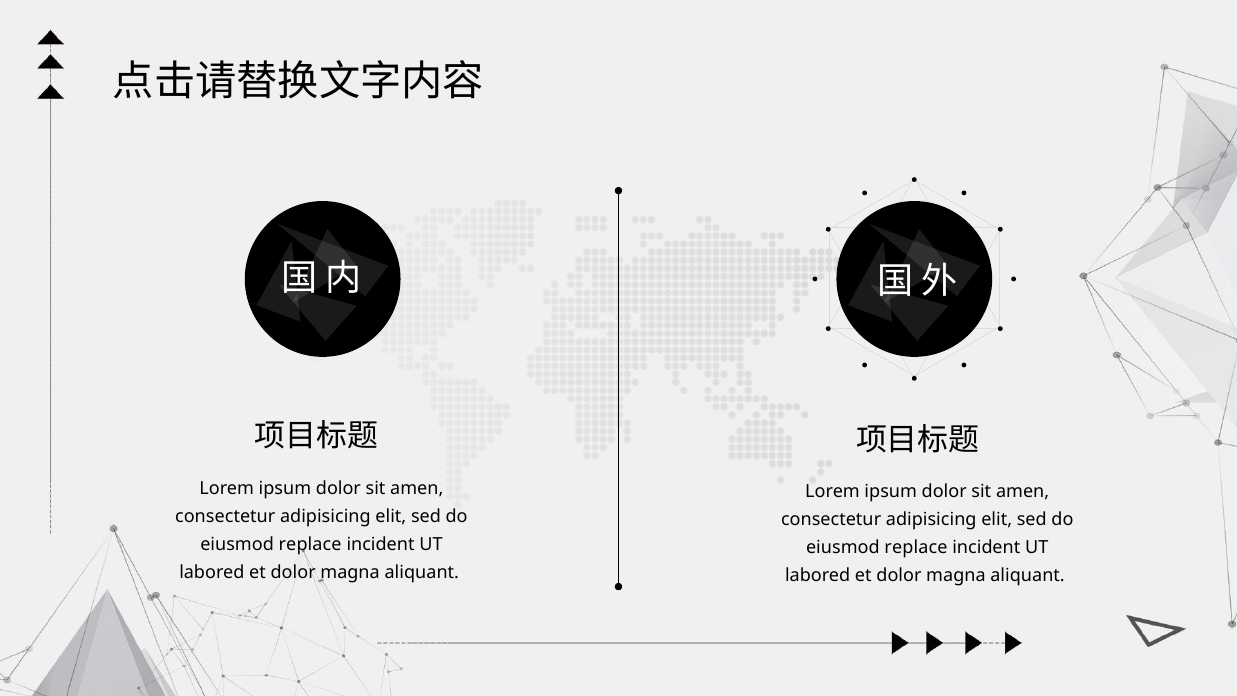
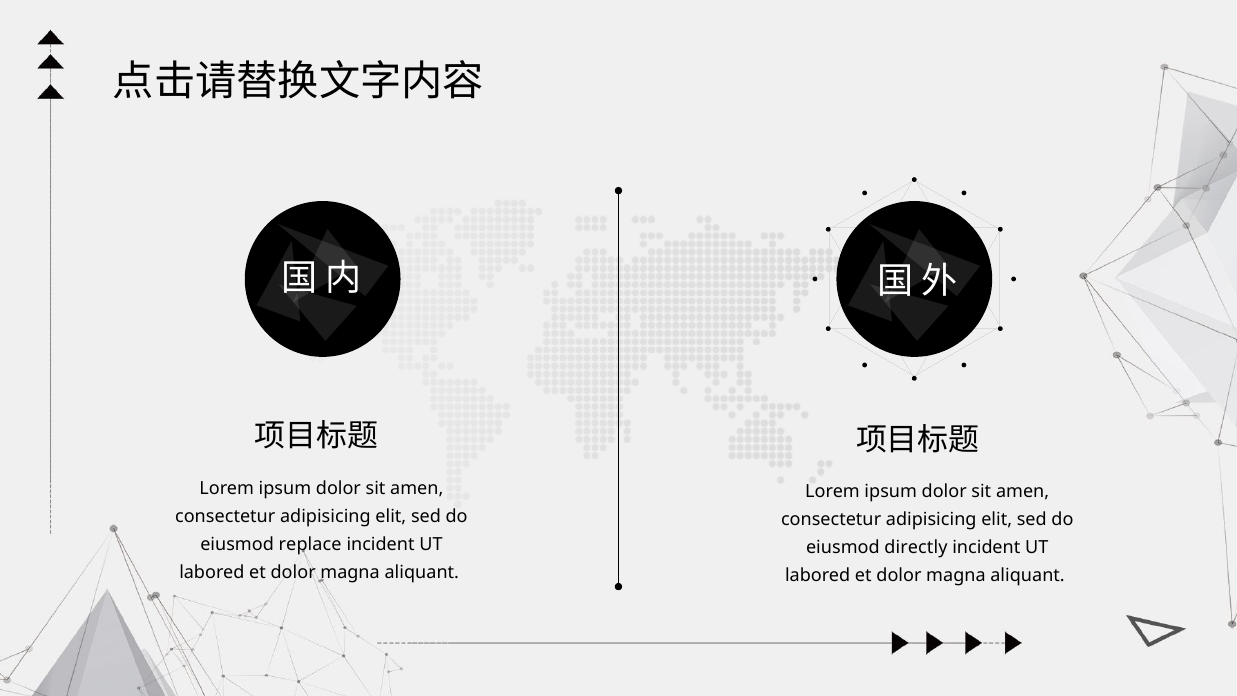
replace: replace -> directly (916, 548)
